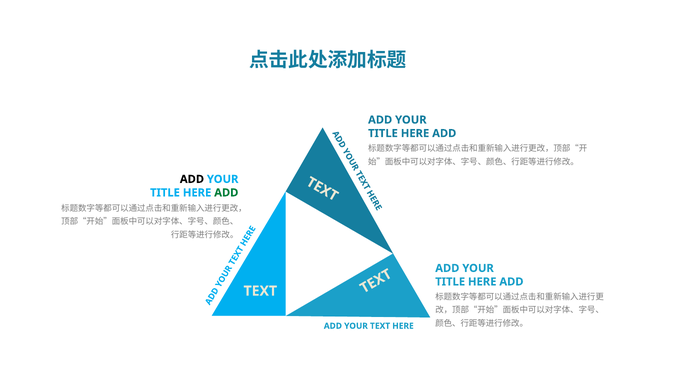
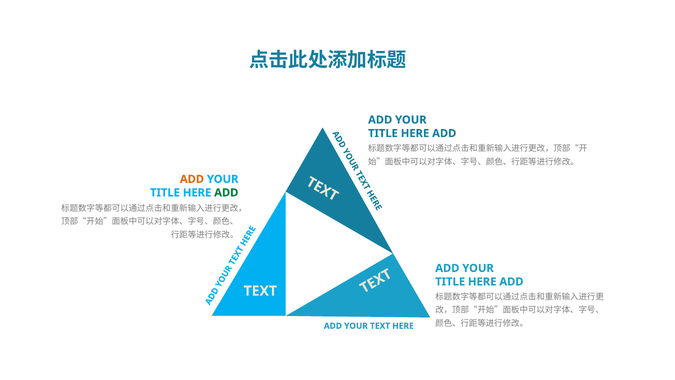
ADD colour: black -> orange (192, 179)
